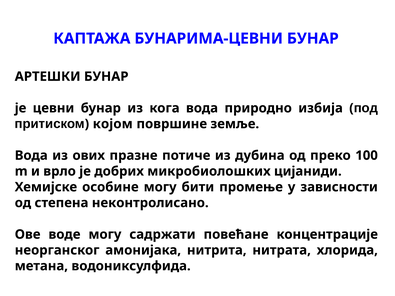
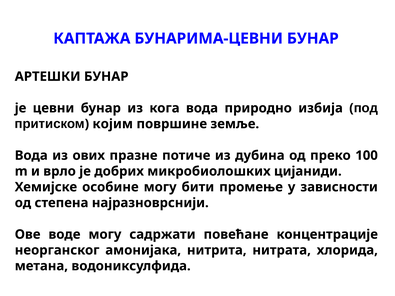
којом: којом -> којим (113, 124)
неконтролисано: неконтролисано -> најразноврснији (150, 203)
